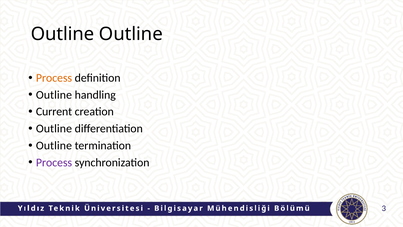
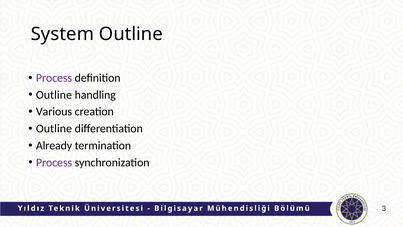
Outline: Outline -> System (62, 34)
Process colour: orange -> purple (54, 78)
Current: Current -> Various (54, 112)
Outline: Outline -> Already (54, 145)
